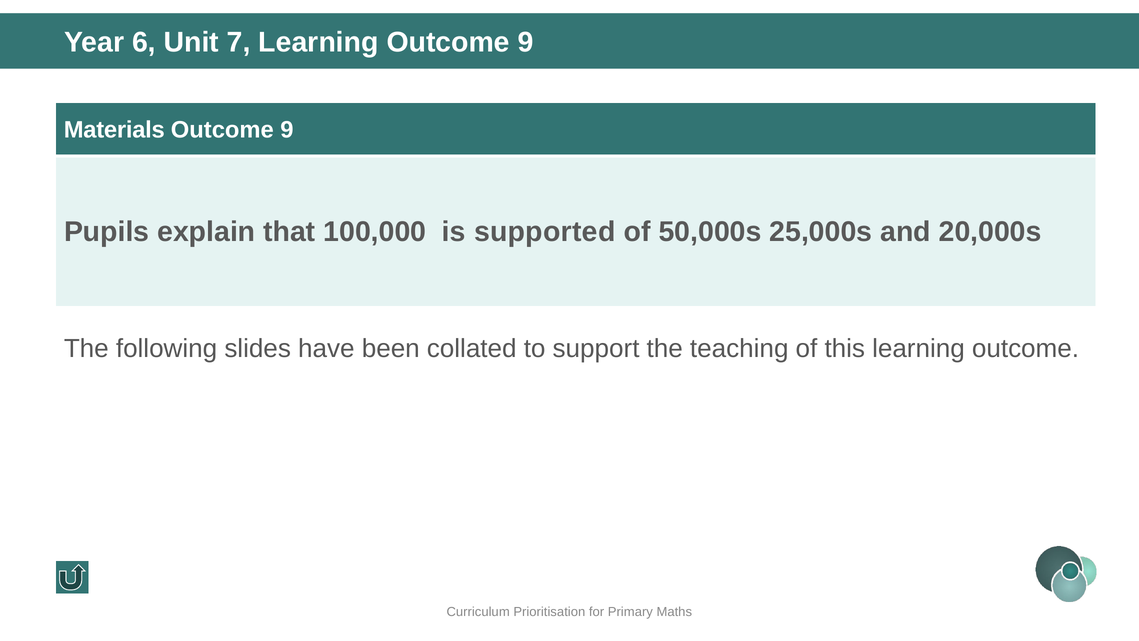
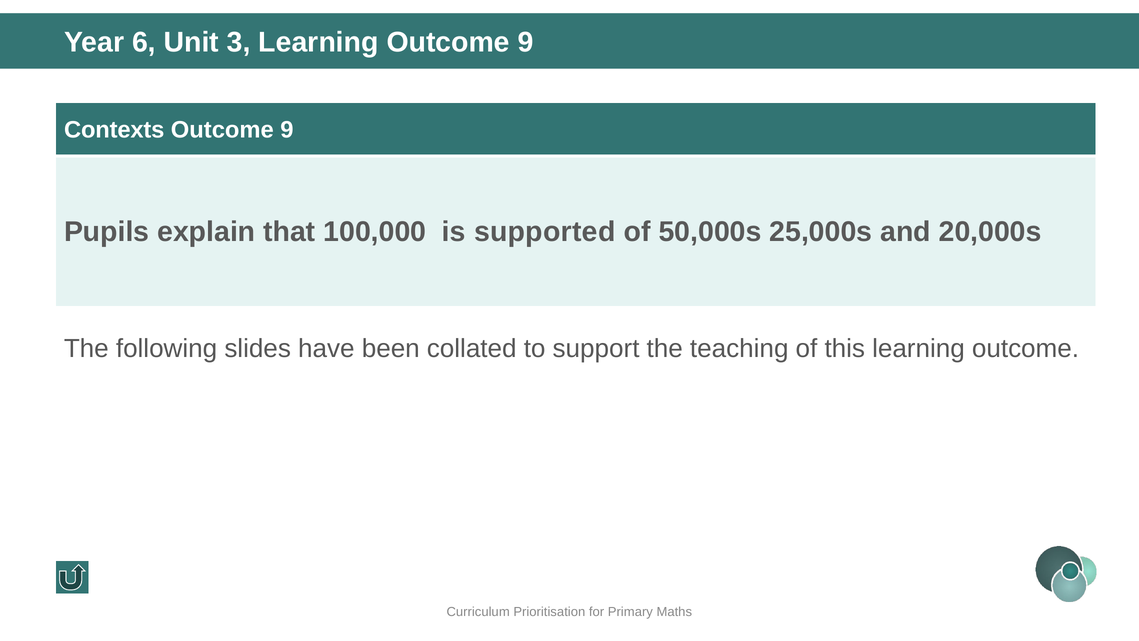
7: 7 -> 3 (239, 42)
Materials: Materials -> Contexts (114, 130)
